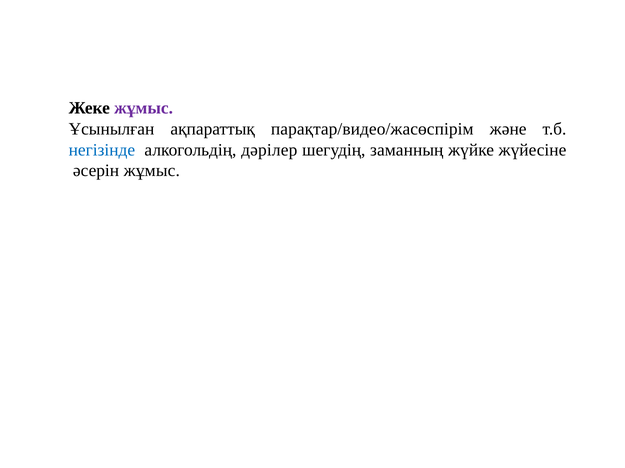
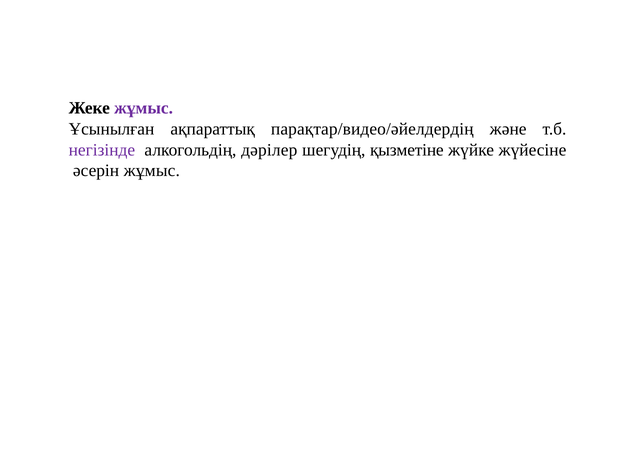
парақтар/видео/жасөспірім: парақтар/видео/жасөспірім -> парақтар/видео/әйелдердің (372, 129)
негізінде colour: blue -> purple (102, 150)
заманның: заманның -> қызметіне (407, 150)
